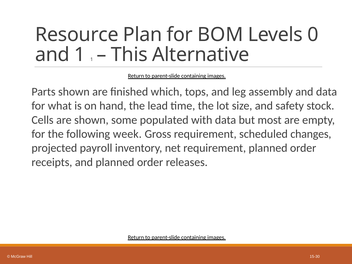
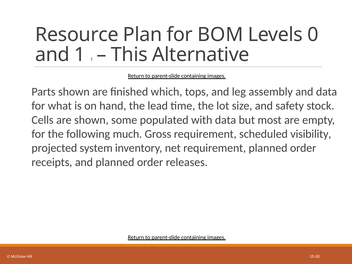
week: week -> much (127, 134)
changes: changes -> visibility (311, 134)
payroll: payroll -> system (96, 148)
